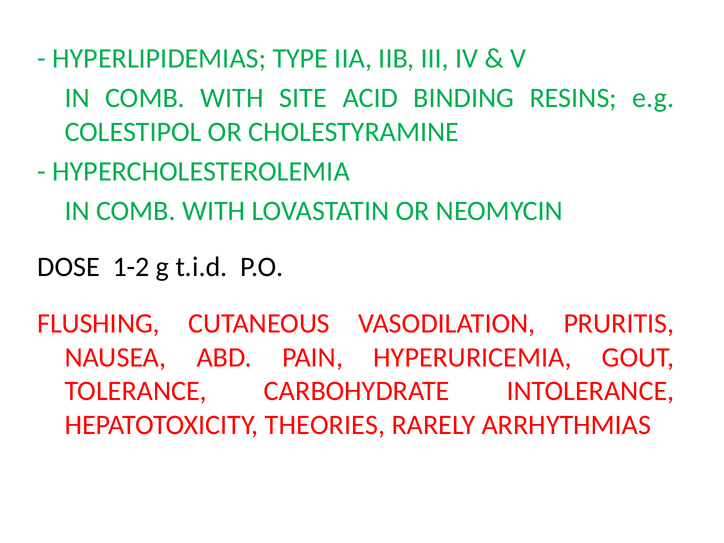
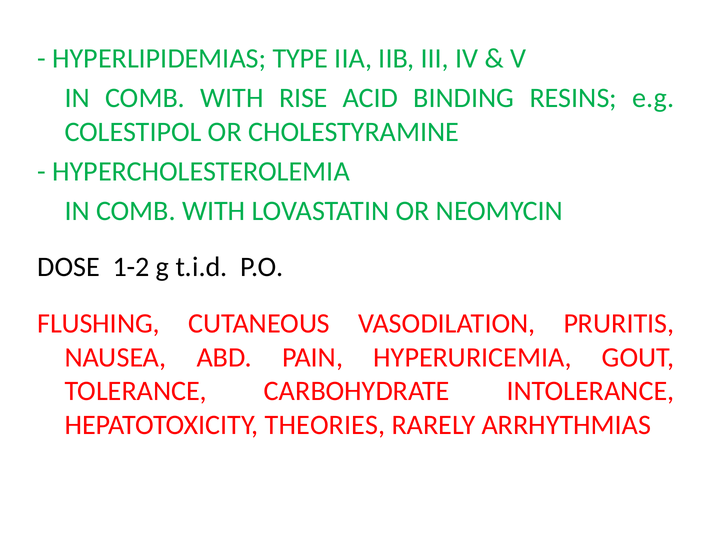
SITE: SITE -> RISE (303, 98)
